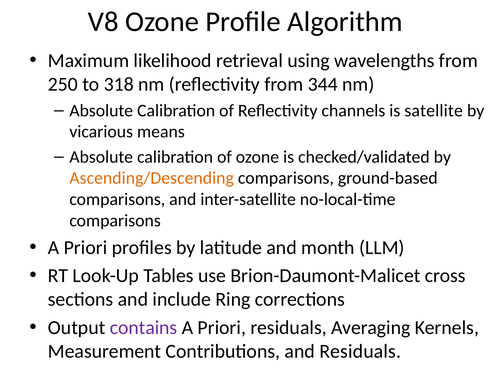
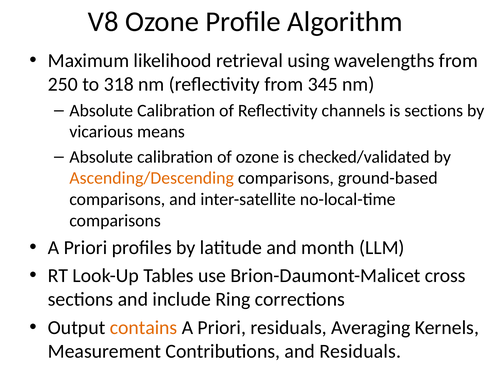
344: 344 -> 345 (323, 84)
is satellite: satellite -> sections (434, 111)
contains colour: purple -> orange (144, 328)
